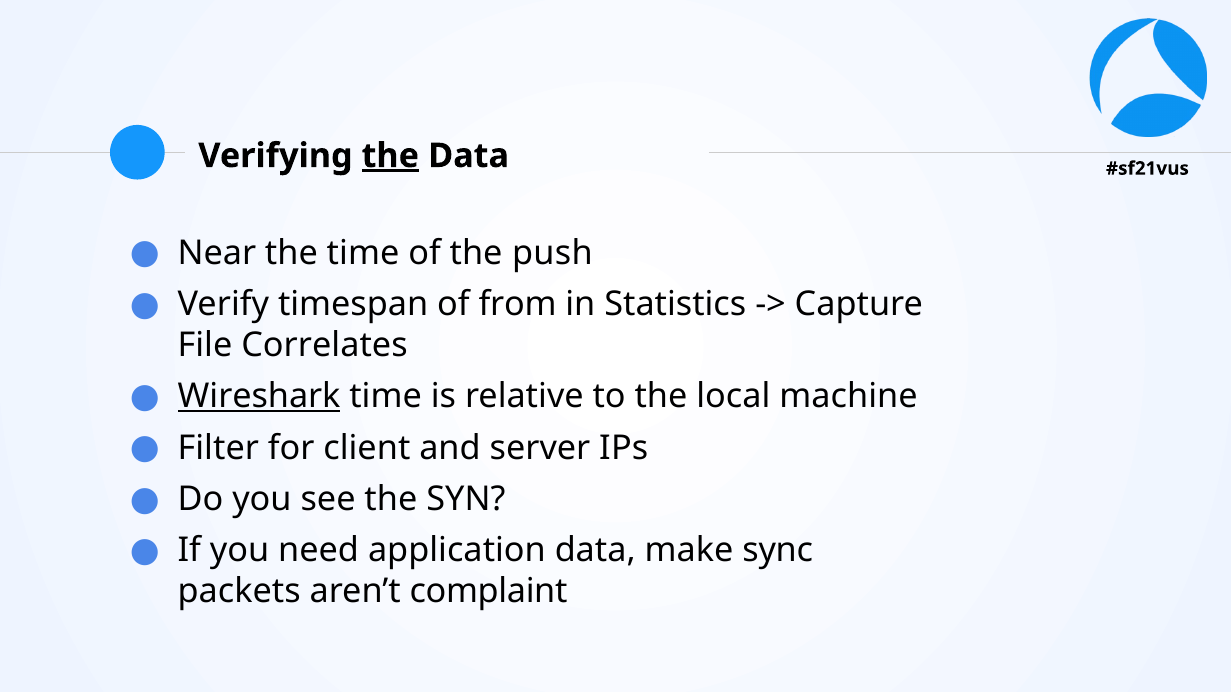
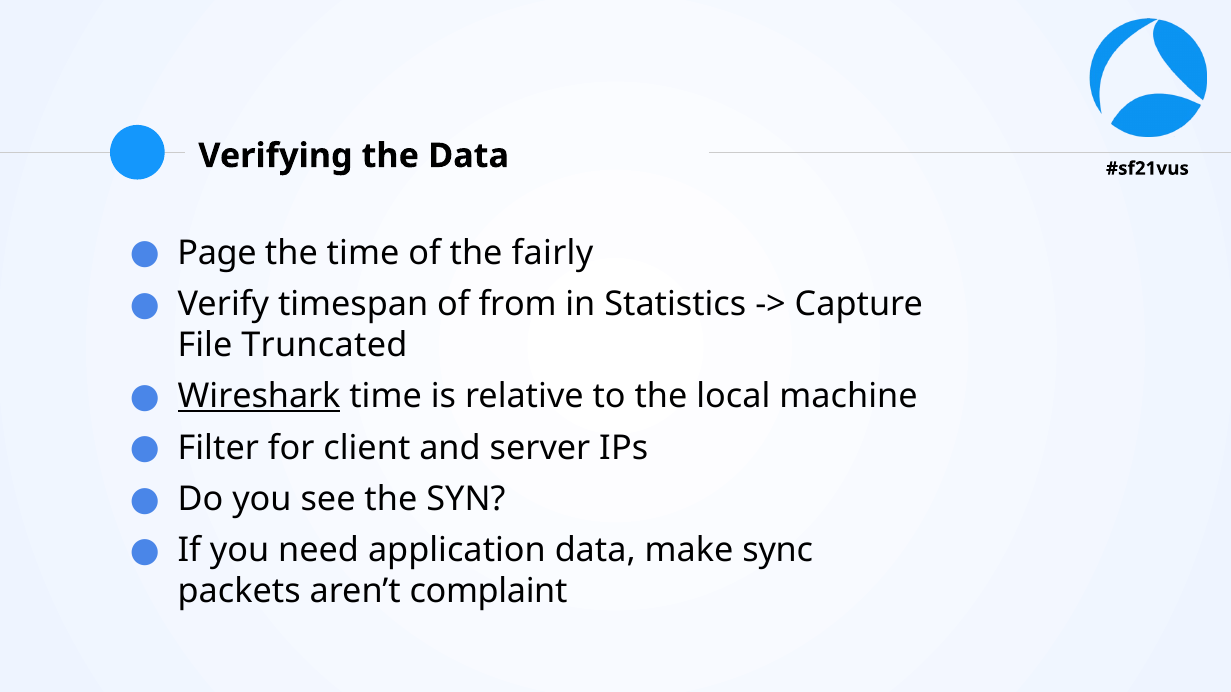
the underline: present -> none (390, 156)
Near: Near -> Page (217, 253)
push: push -> fairly (552, 253)
Correlates: Correlates -> Truncated (324, 346)
